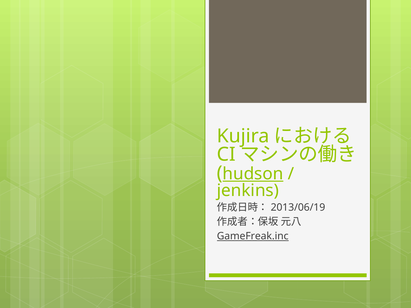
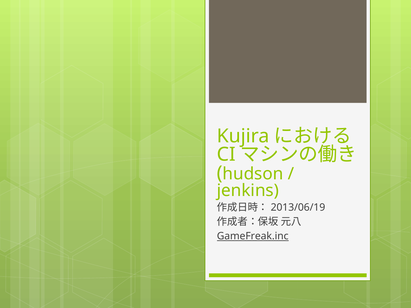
hudson underline: present -> none (253, 174)
